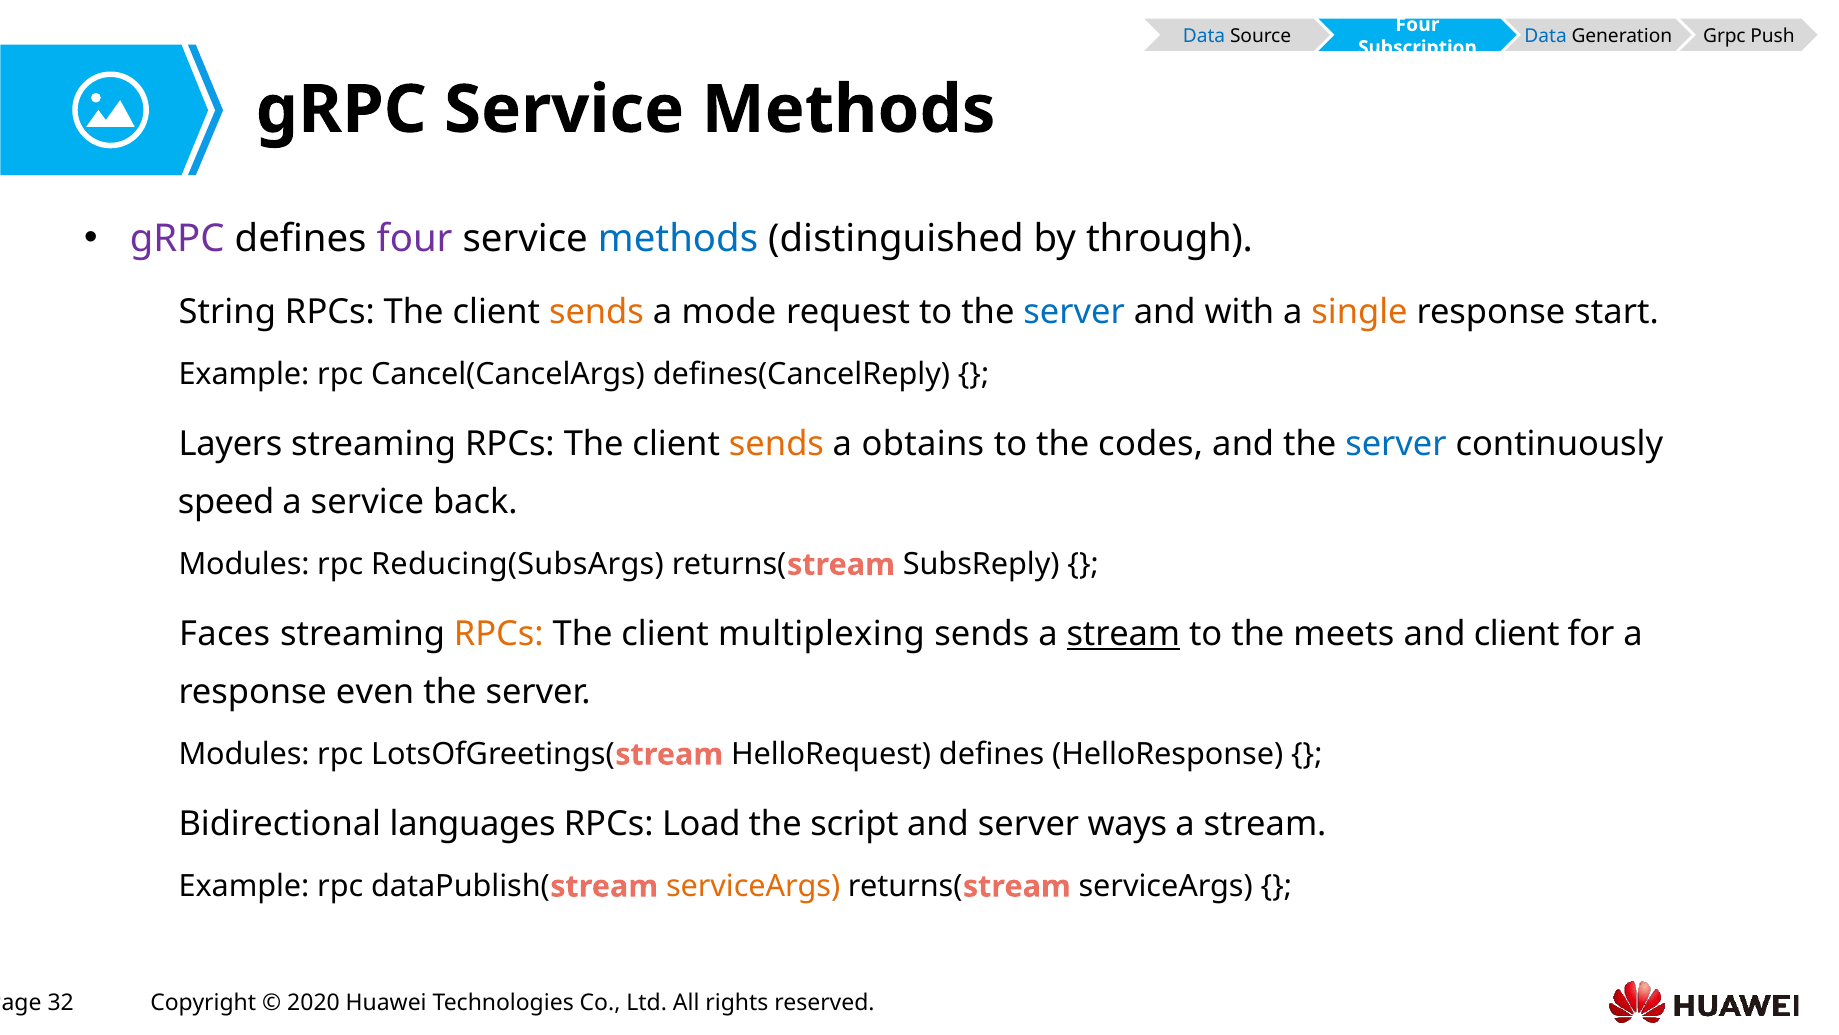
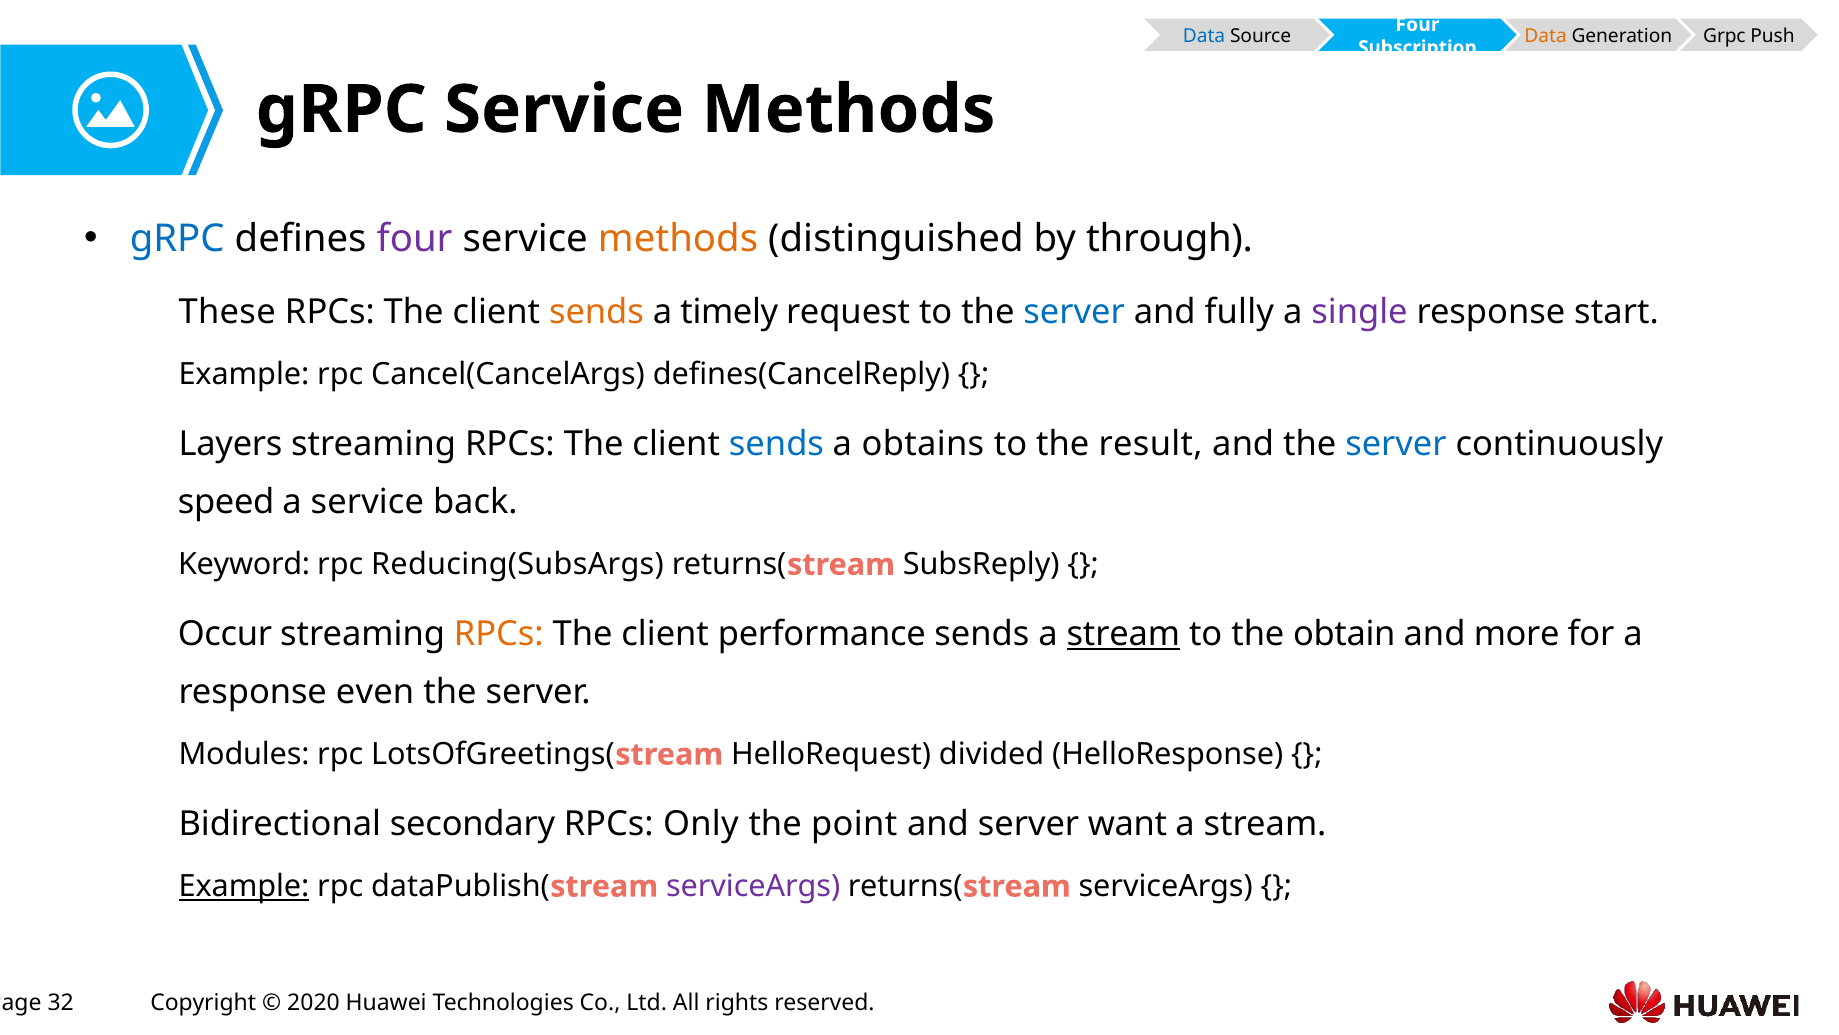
Data colour: blue -> orange (1546, 36)
gRPC colour: purple -> blue (177, 239)
methods colour: blue -> orange (678, 239)
String: String -> These (227, 312)
mode: mode -> timely (729, 312)
with: with -> fully (1239, 312)
single colour: orange -> purple (1360, 312)
sends colour: orange -> blue (776, 444)
codes: codes -> result (1151, 444)
Modules: Modules -> Keyword (244, 564)
Faces: Faces -> Occur (225, 634)
multiplexing: multiplexing -> performance (822, 634)
meets: meets -> obtain (1344, 634)
and client: client -> more (1517, 634)
HelloRequest defines: defines -> divided (992, 754)
languages: languages -> secondary (473, 824)
Load: Load -> Only (701, 824)
script: script -> point (854, 824)
ways: ways -> want (1127, 824)
Example underline: none -> present (244, 886)
serviceArgs colour: orange -> purple (753, 886)
